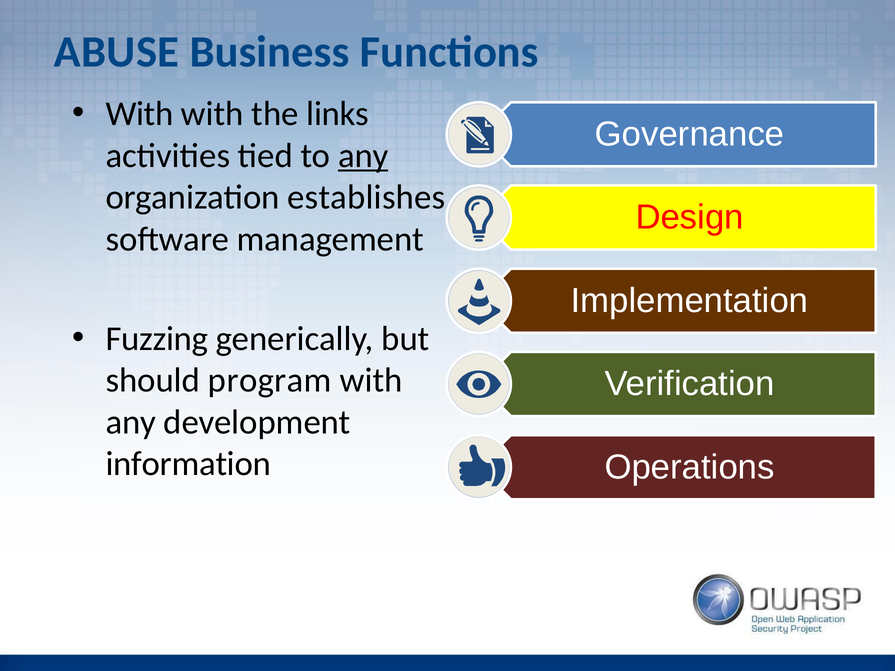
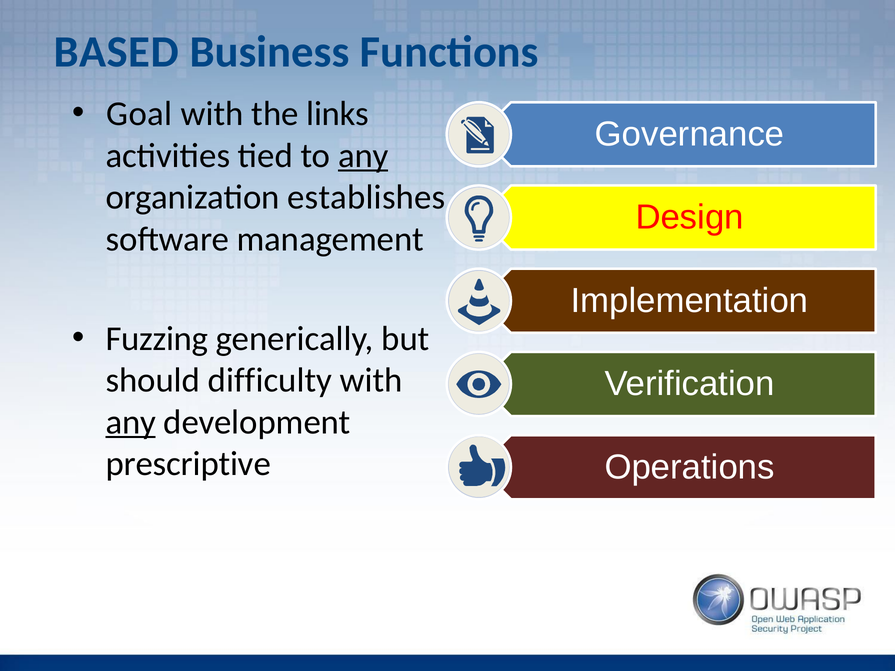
ABUSE: ABUSE -> BASED (116, 52)
With: With -> Goal (139, 114)
program: program -> difficulty (270, 380)
any underline: none -> present (131, 422)
information: information -> prescriptive (188, 464)
